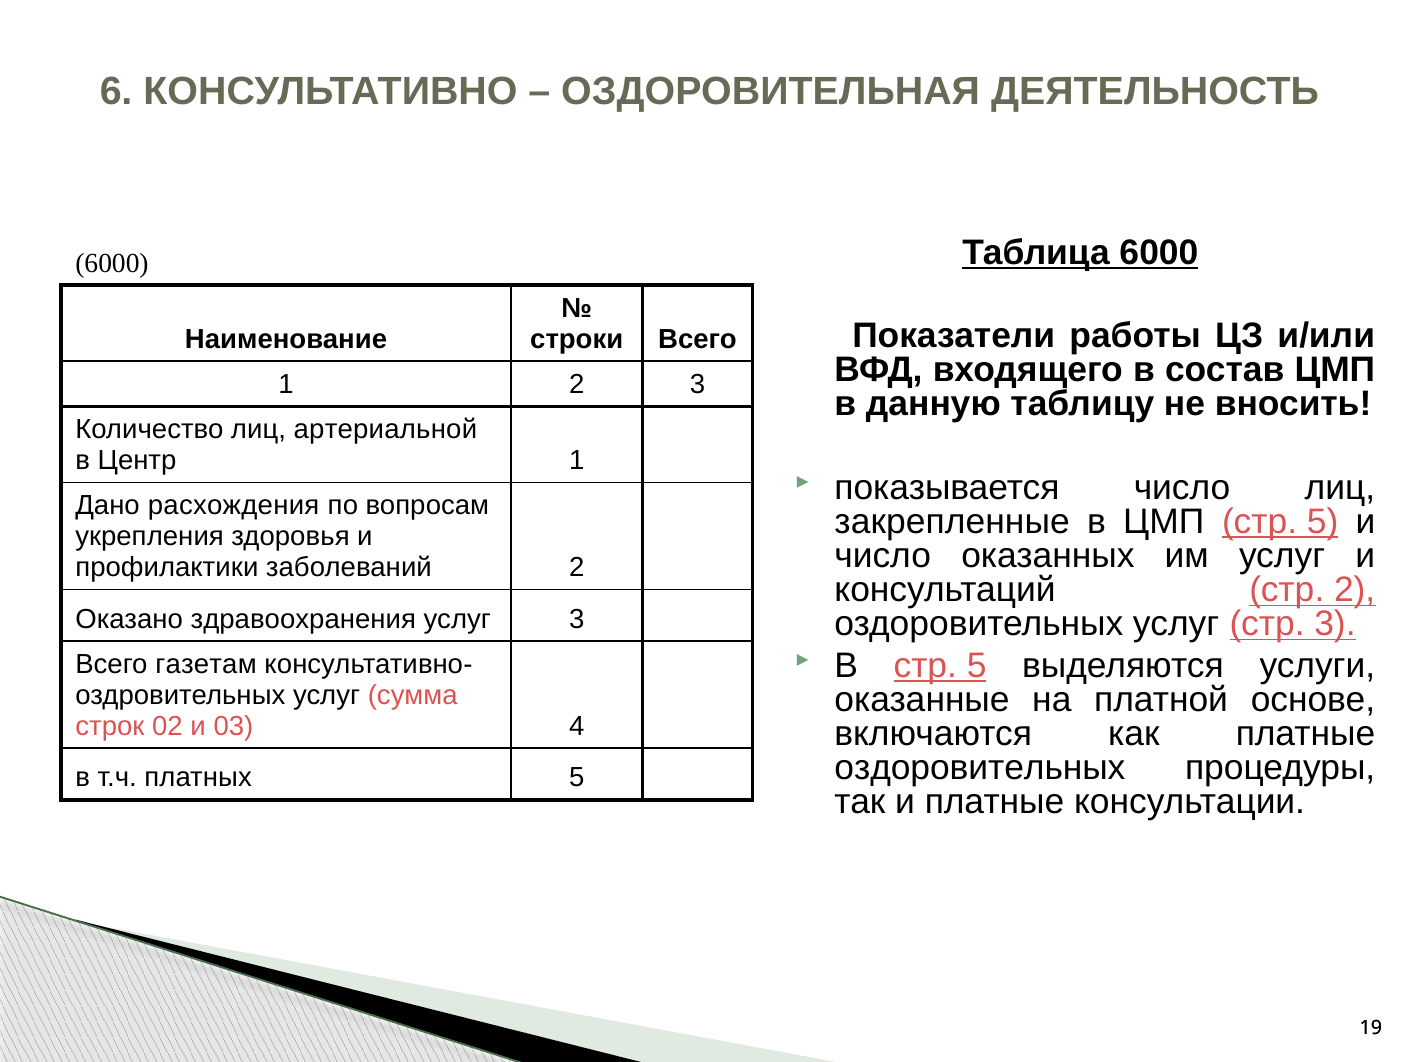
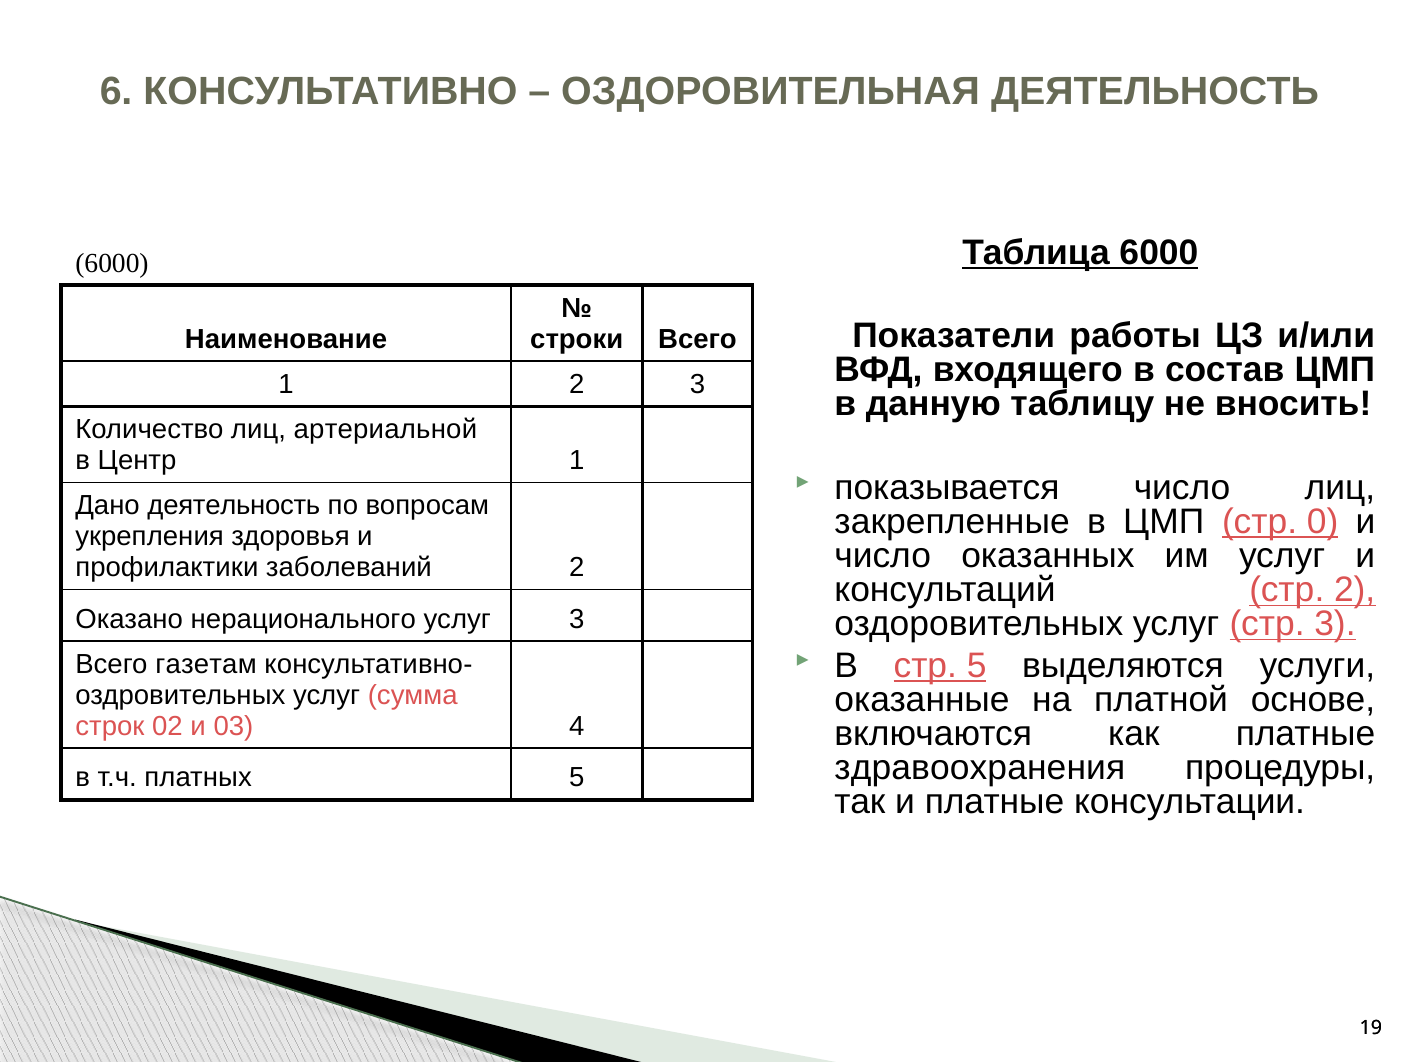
Дано расхождения: расхождения -> деятельность (234, 505)
ЦМП стр 5: 5 -> 0 (1323, 522)
здравоохранения: здравоохранения -> нерационального (303, 619)
оздоровительных: оздоровительных -> здравоохранения (980, 768)
